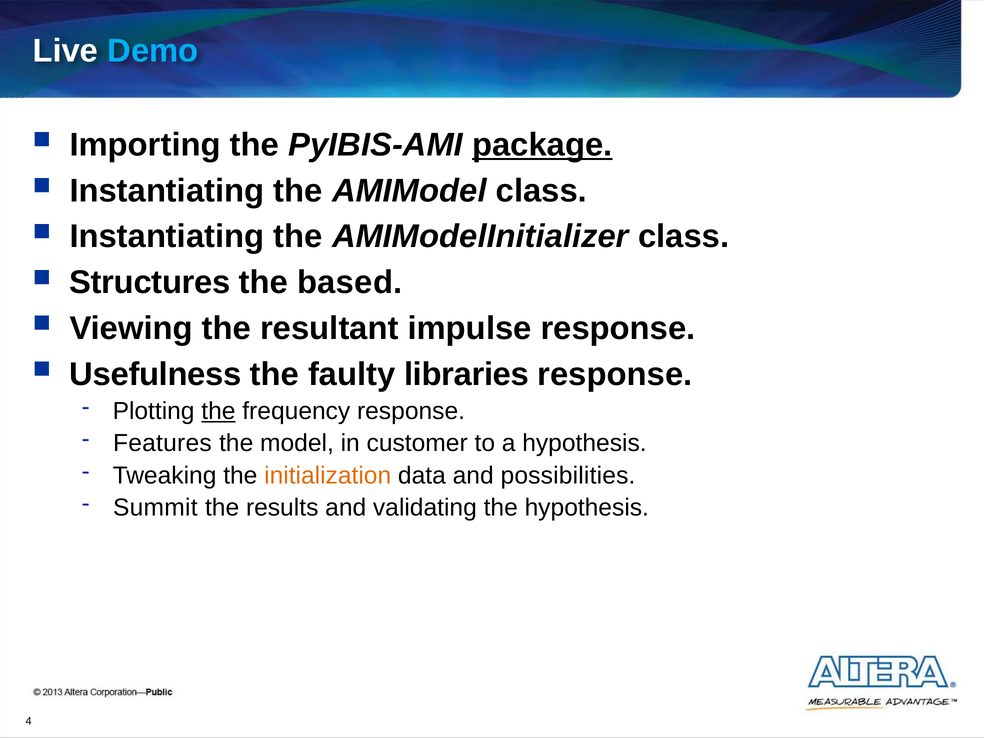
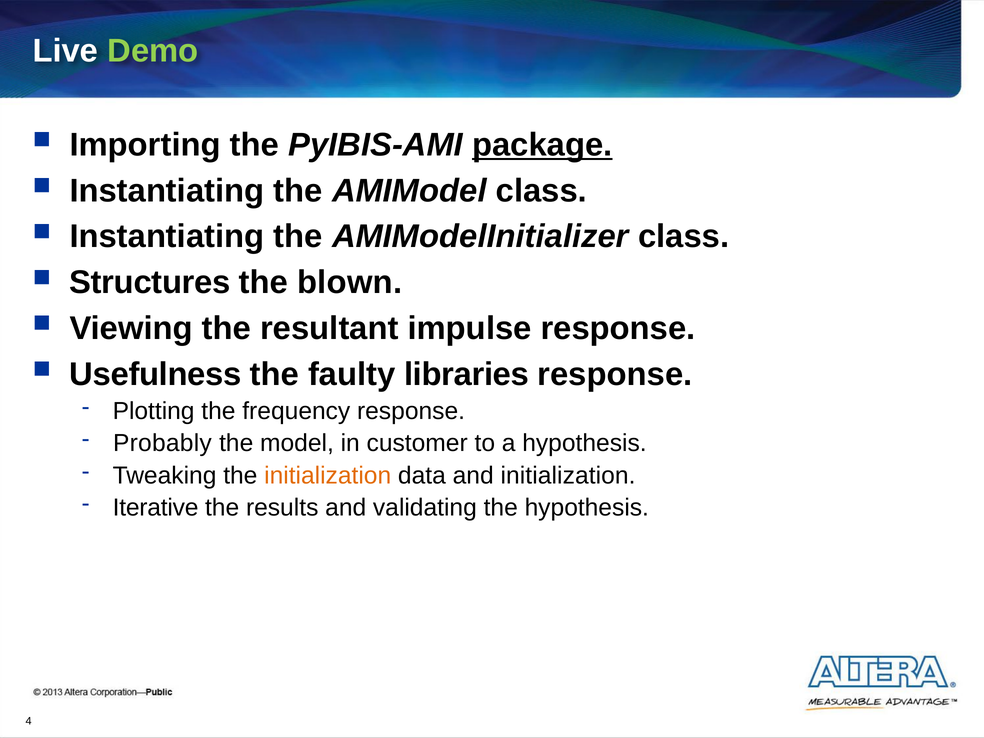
Demo colour: light blue -> light green (153, 51)
based: based -> blown (350, 283)
the underline: present -> none (218, 411)
Features: Features -> Probably (162, 443)
and possibilities: possibilities -> initialization (568, 475)
Summit: Summit -> Iterative (156, 508)
